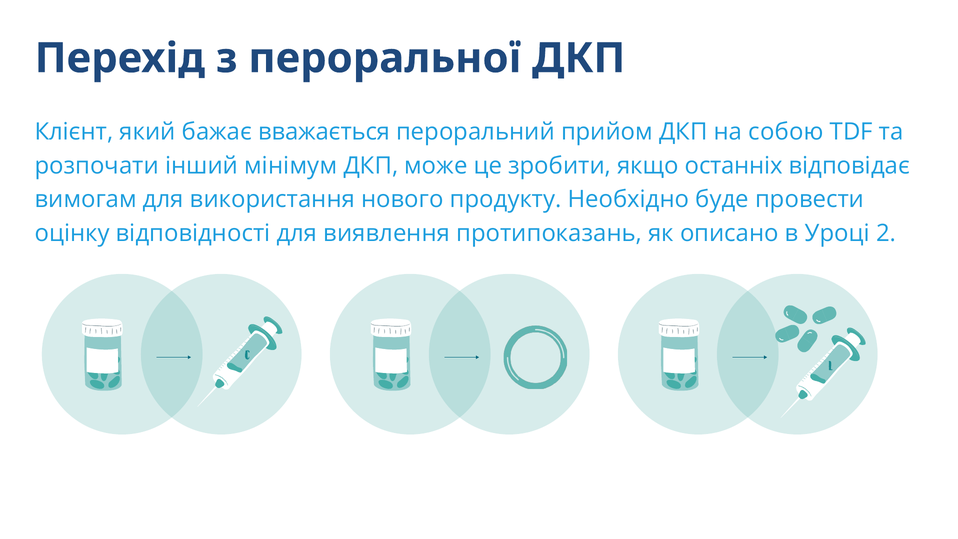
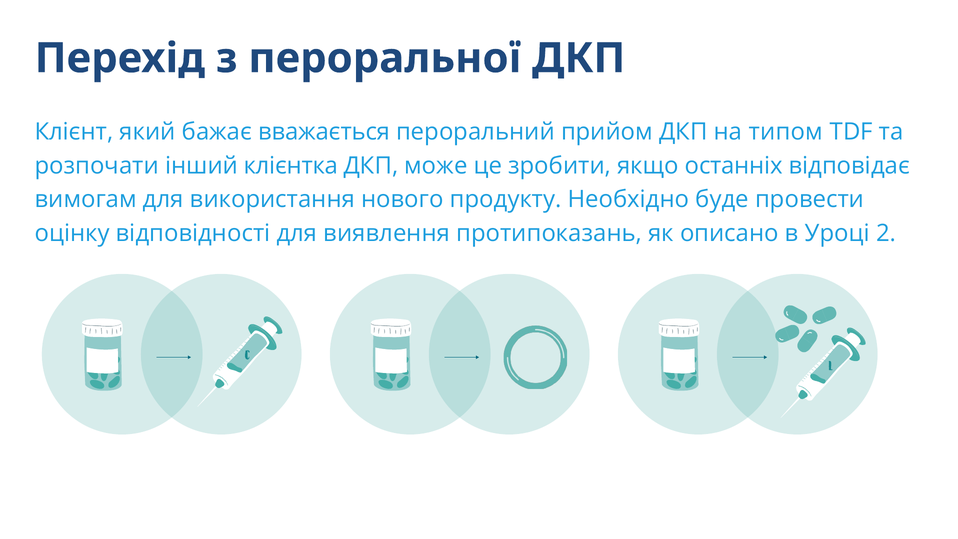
собою: собою -> типом (786, 132)
мінімум: мінімум -> клієнтка (291, 166)
